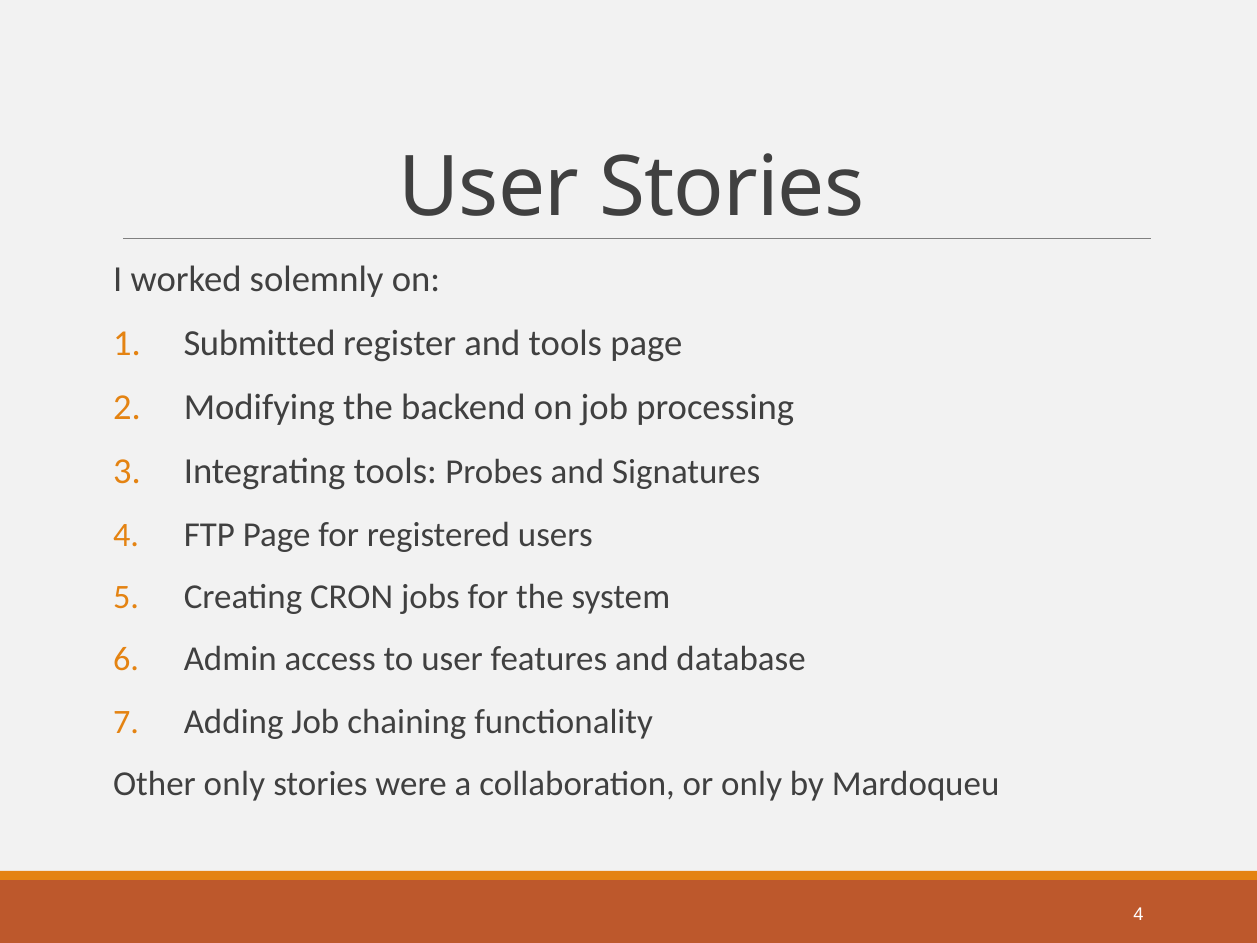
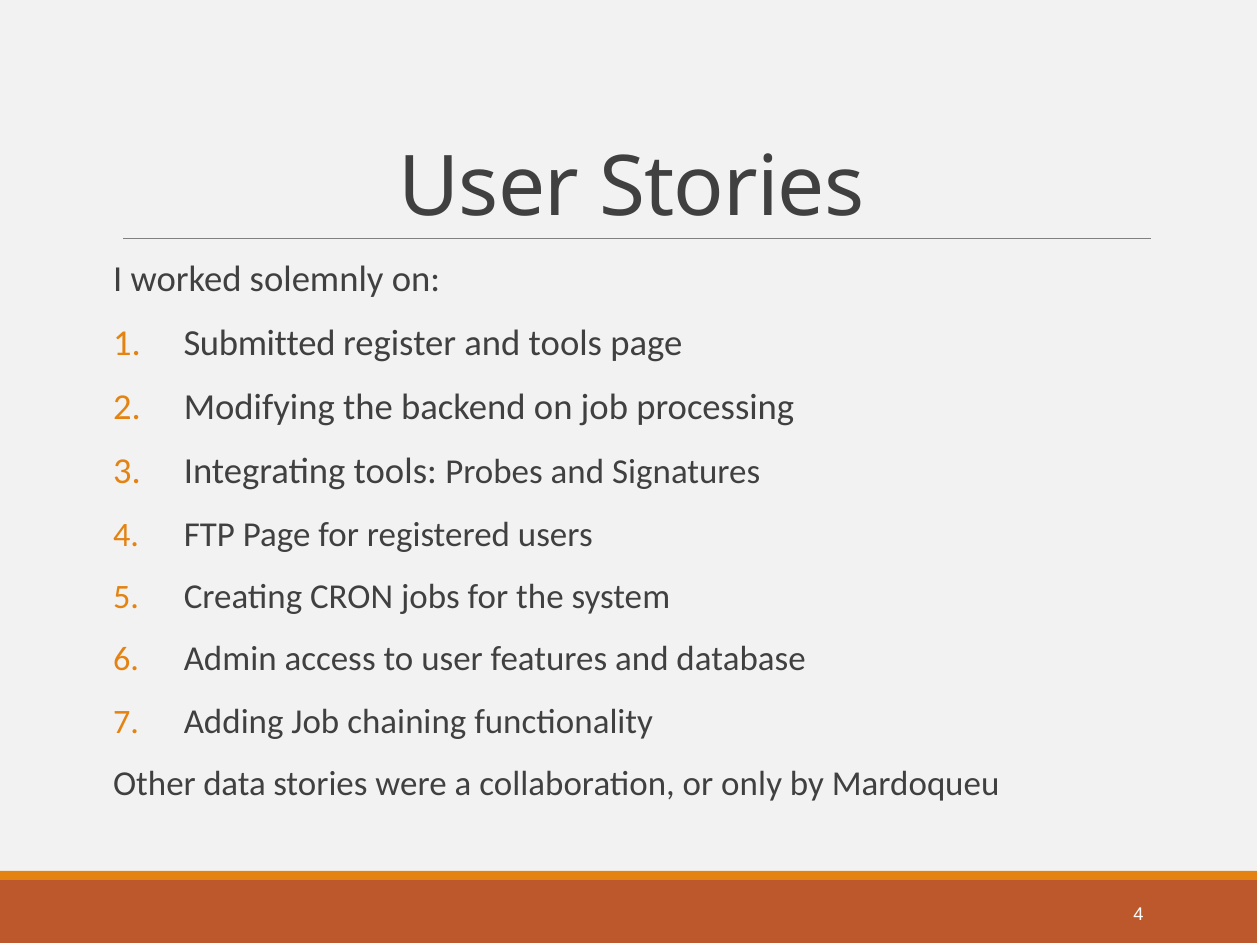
Other only: only -> data (235, 783)
